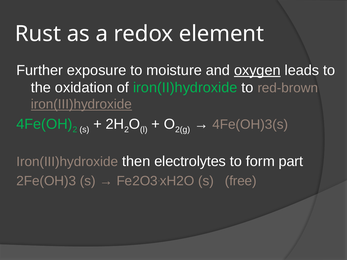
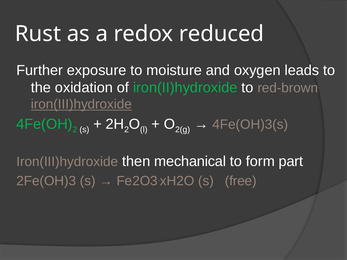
element: element -> reduced (221, 34)
oxygen underline: present -> none (257, 70)
electrolytes: electrolytes -> mechanical (190, 162)
